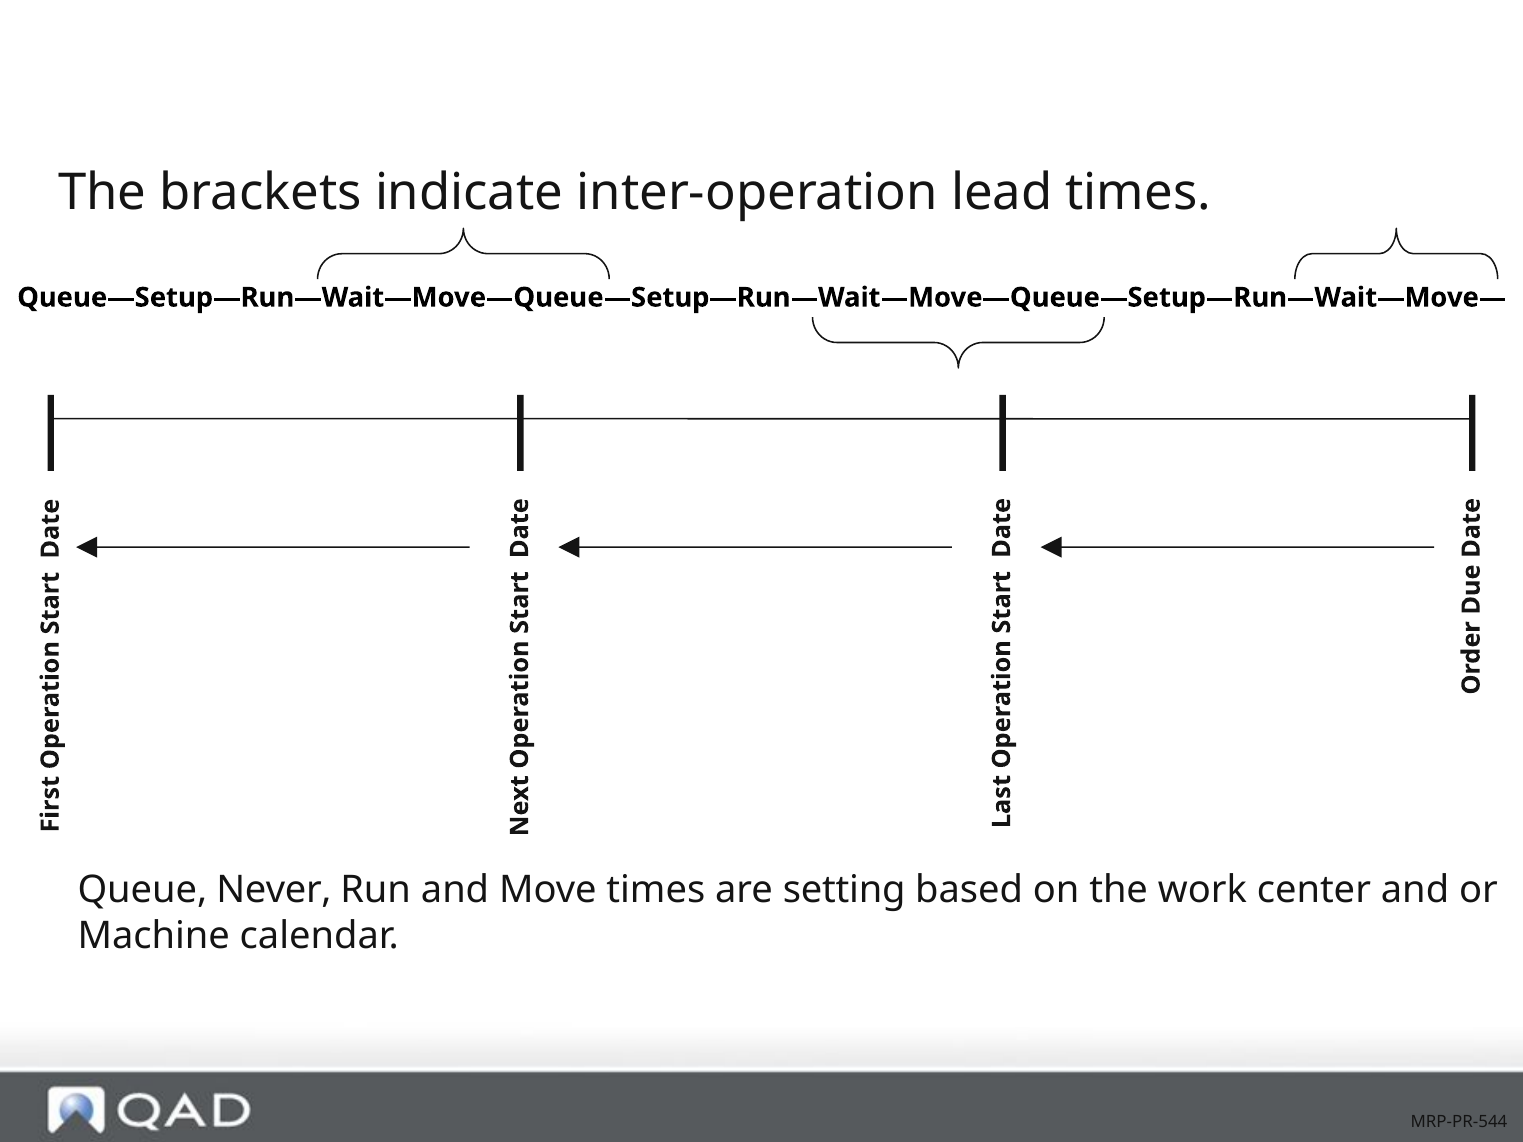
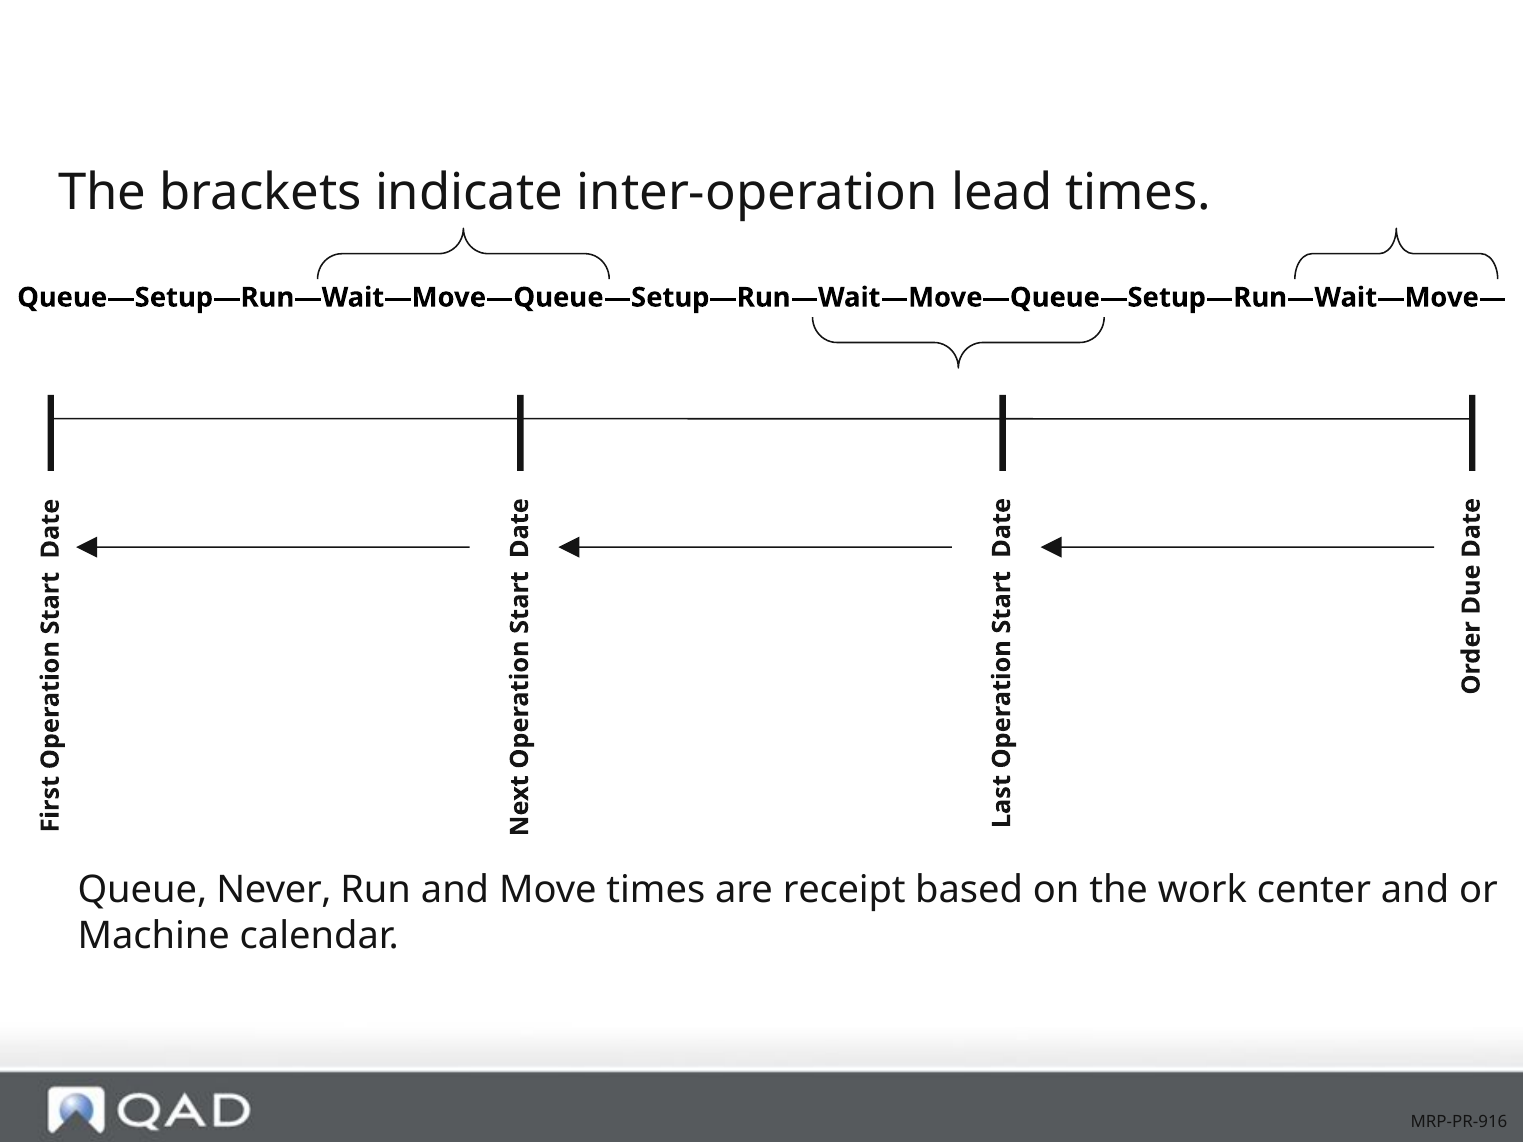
setting: setting -> receipt (844, 890)
MRP-PR-544: MRP-PR-544 -> MRP-PR-916 (1459, 1123)
